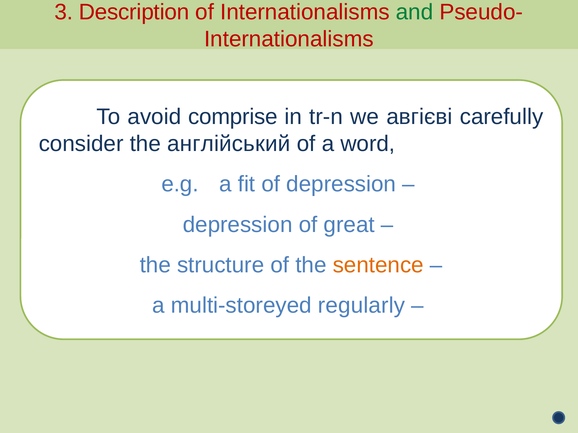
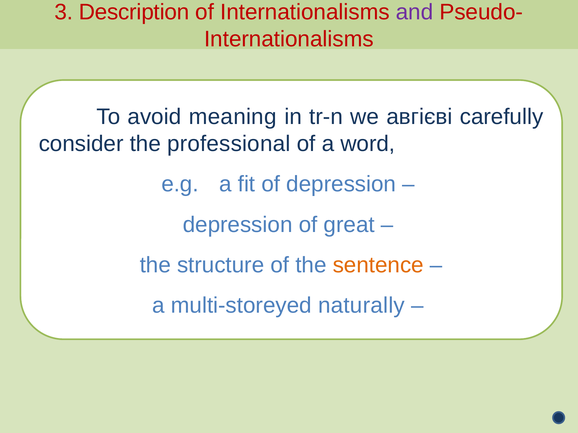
and colour: green -> purple (415, 12)
comprise: comprise -> meaning (233, 117)
англійський: англійський -> professional (229, 144)
regularly: regularly -> naturally (361, 306)
